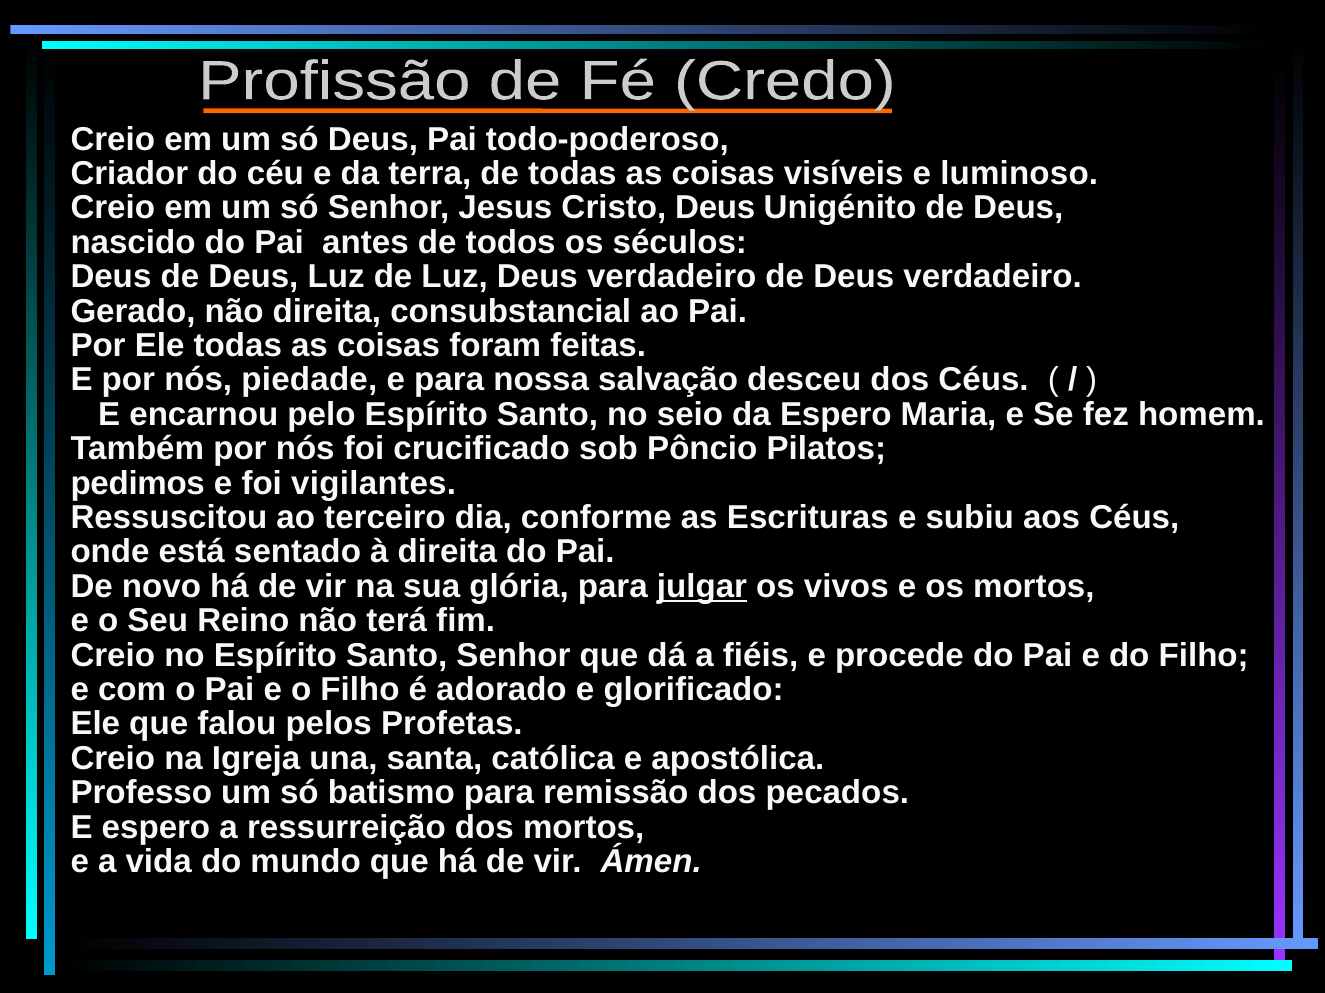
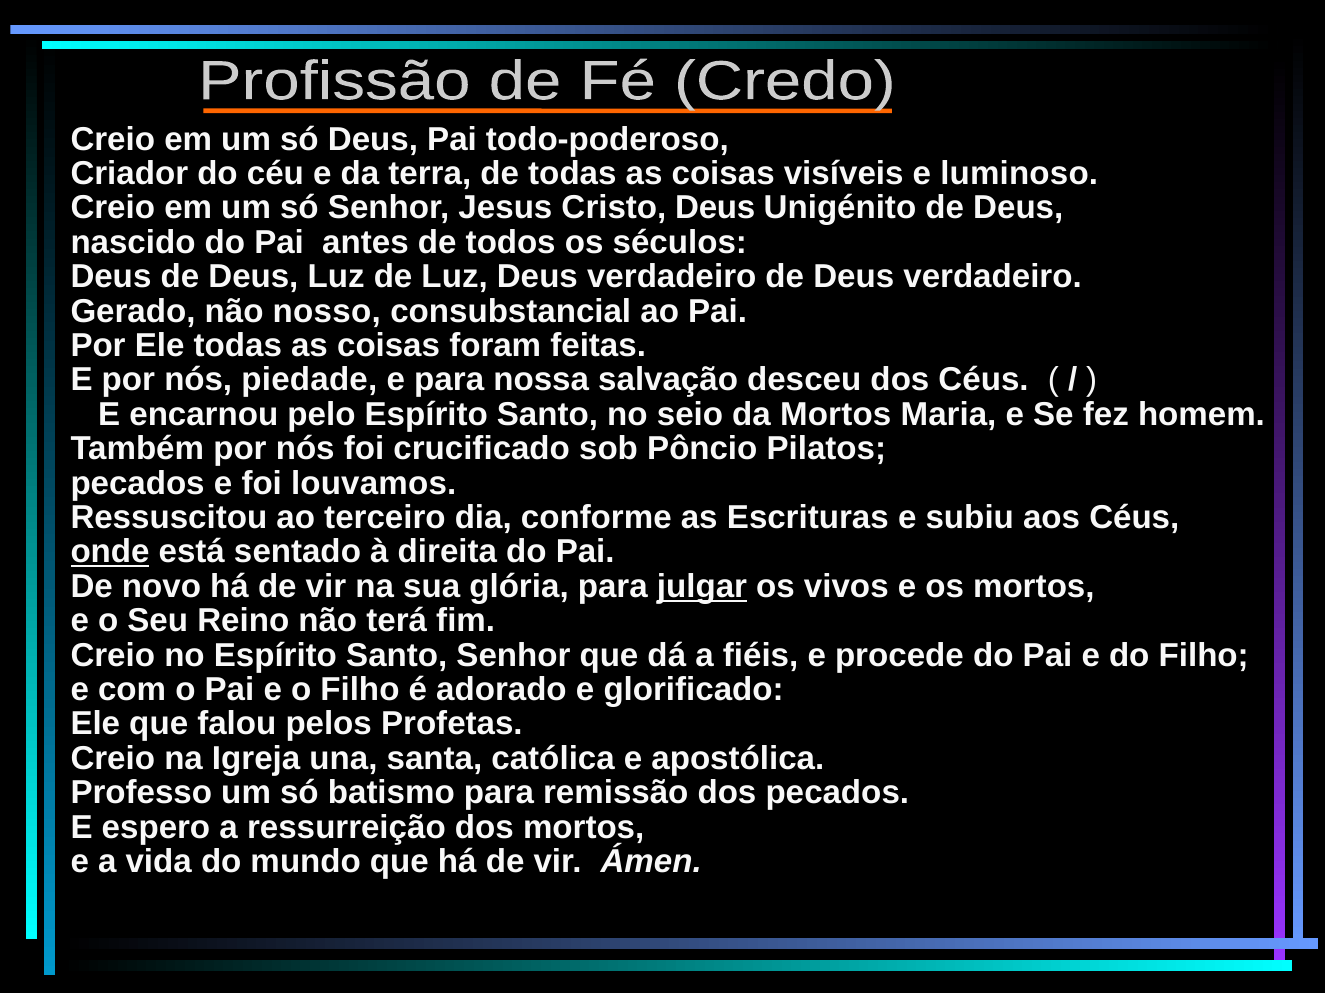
não direita: direita -> nosso (327, 311)
da Espero: Espero -> Mortos (836, 415)
pedimos: pedimos -> pecados (138, 483)
vigilantes: vigilantes -> louvamos (374, 483)
onde underline: none -> present (110, 552)
